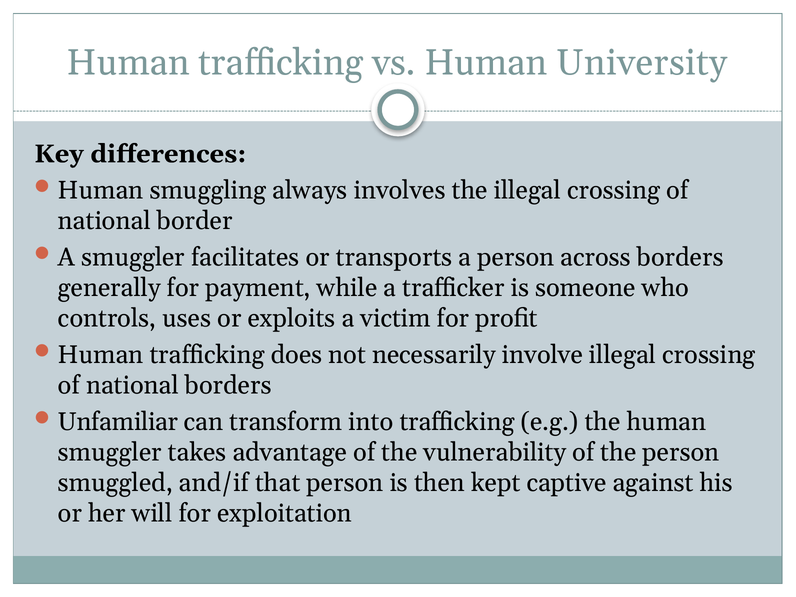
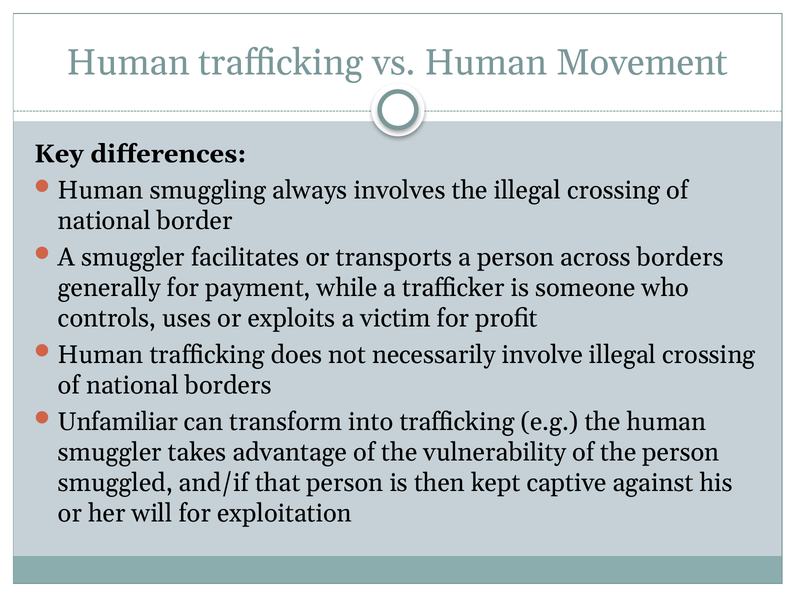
University: University -> Movement (642, 63)
